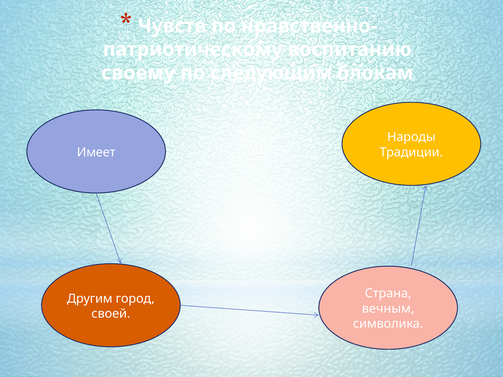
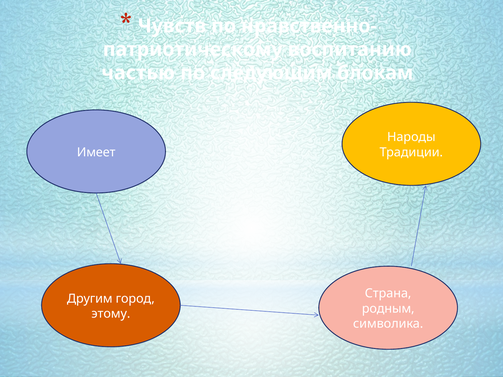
своему: своему -> частью (138, 73)
вечным: вечным -> родным (388, 309)
своей: своей -> этому (111, 314)
